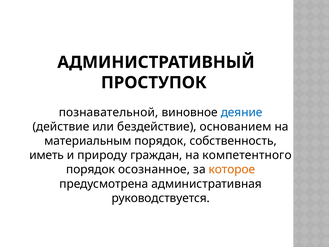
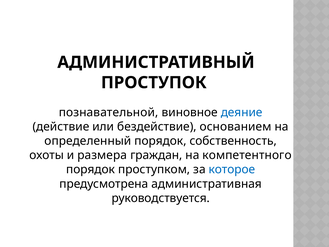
материальным: материальным -> определенный (88, 141)
иметь: иметь -> охоты (47, 155)
природу: природу -> размера (102, 155)
осознанное: осознанное -> проступком (154, 169)
которое colour: orange -> blue (232, 169)
